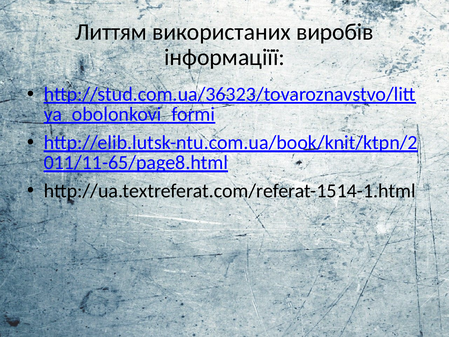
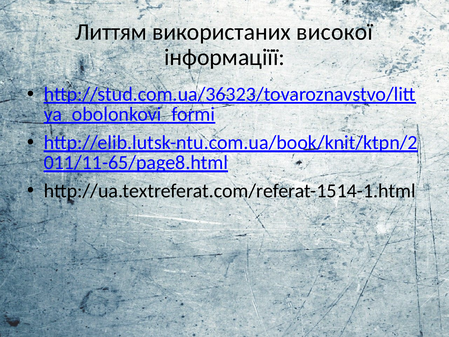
виробів: виробів -> високої (335, 32)
